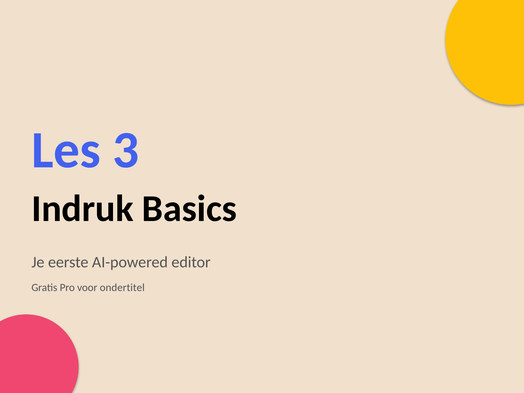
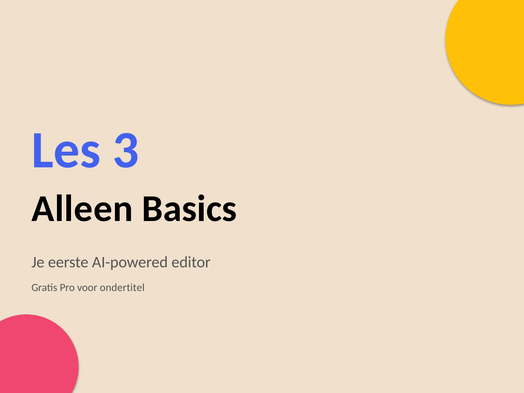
Indruk: Indruk -> Alleen (82, 209)
